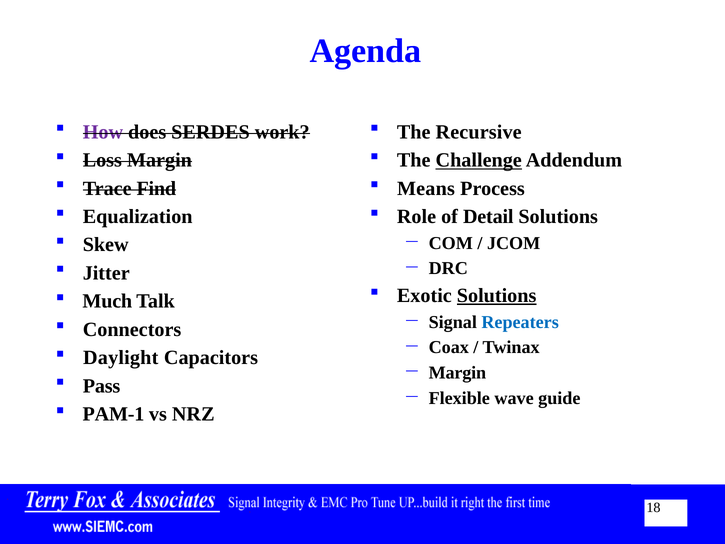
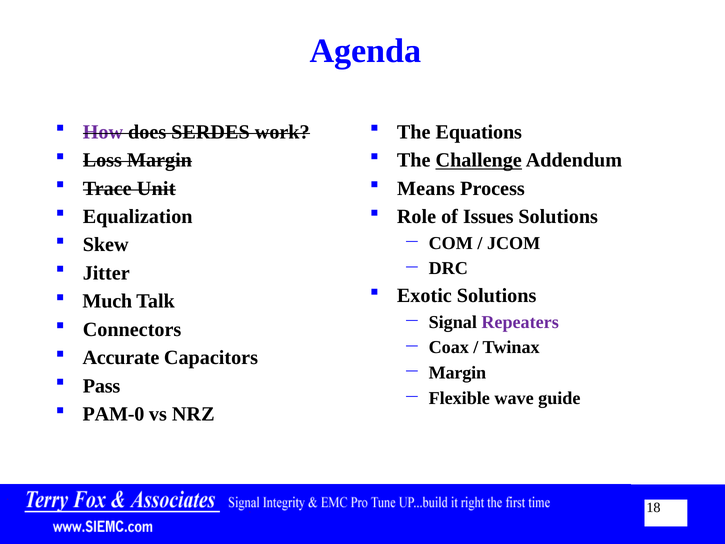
Recursive: Recursive -> Equations (479, 132)
Find: Find -> Unit (156, 188)
Detail: Detail -> Issues (488, 217)
Solutions underline: present -> none (497, 295)
Repeaters colour: blue -> purple (520, 322)
Daylight: Daylight -> Accurate (121, 358)
PAM-1: PAM-1 -> PAM-0 (113, 414)
